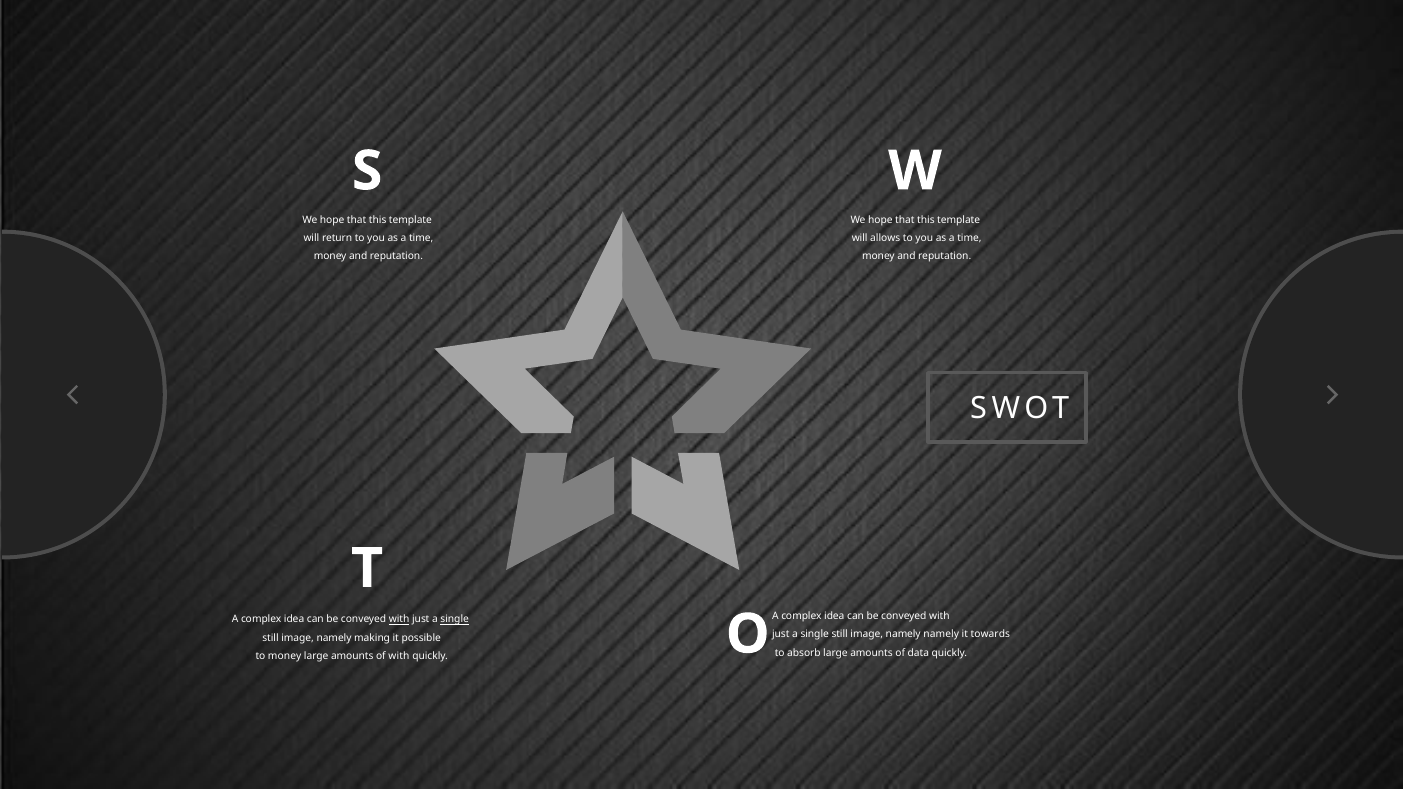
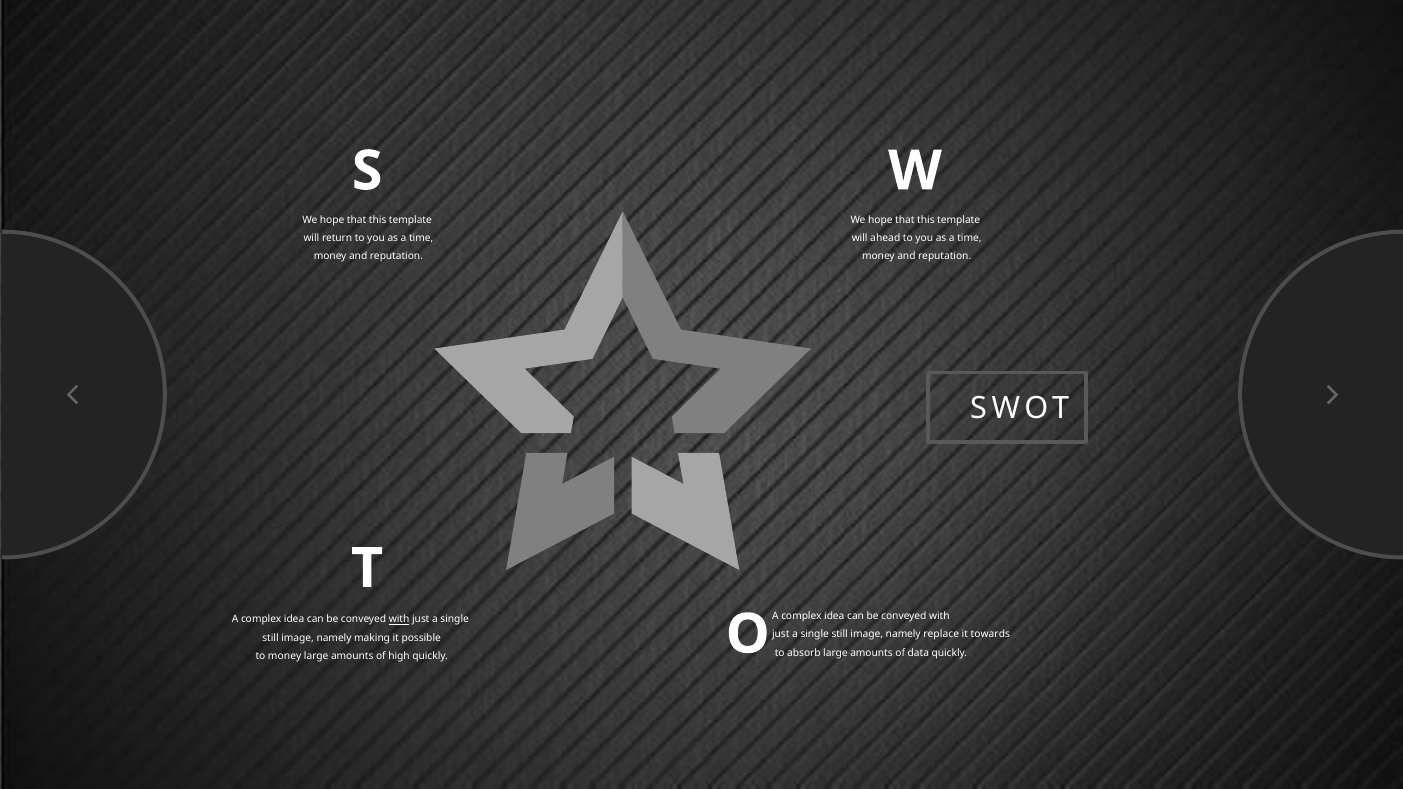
allows: allows -> ahead (885, 238)
single underline: present -> none (455, 619)
namely namely: namely -> replace (941, 634)
of with: with -> high (399, 656)
